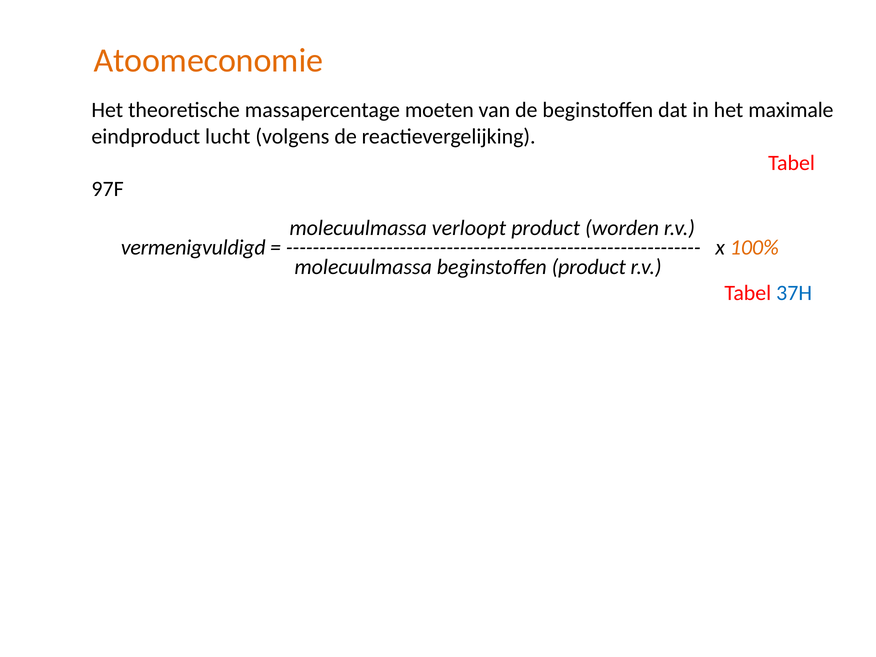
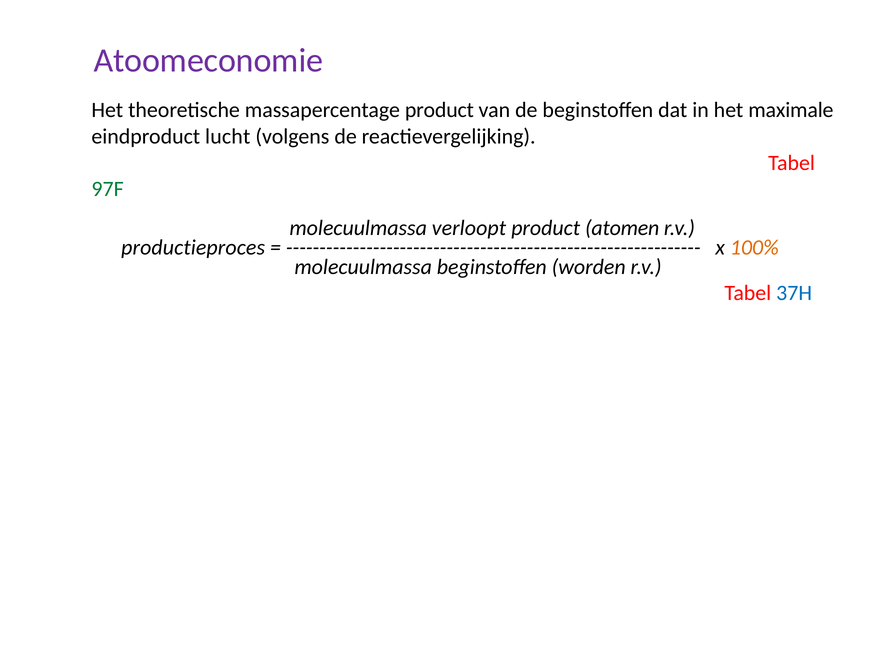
Atoomeconomie colour: orange -> purple (208, 60)
massapercentage moeten: moeten -> product (439, 110)
97F colour: black -> green (108, 189)
worden: worden -> atomen (622, 228)
vermenigvuldigd: vermenigvuldigd -> productieproces (193, 247)
beginstoffen product: product -> worden (589, 267)
